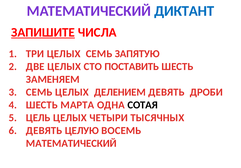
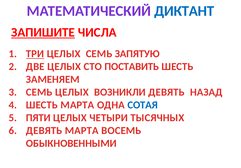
ТРИ underline: none -> present (35, 54)
ДЕЛЕНИЕМ: ДЕЛЕНИЕМ -> ВОЗНИКЛИ (120, 92)
ДРОБИ: ДРОБИ -> НАЗАД (206, 92)
СОТАЯ colour: black -> blue (143, 105)
ЦЕЛЬ: ЦЕЛЬ -> ПЯТИ (38, 118)
ДЕВЯТЬ ЦЕЛУЮ: ЦЕЛУЮ -> МАРТА (82, 131)
МАТЕМАТИЧЕСКИЙ: МАТЕМАТИЧЕСКИЙ -> ОБЫКНОВЕННЫМИ (71, 143)
